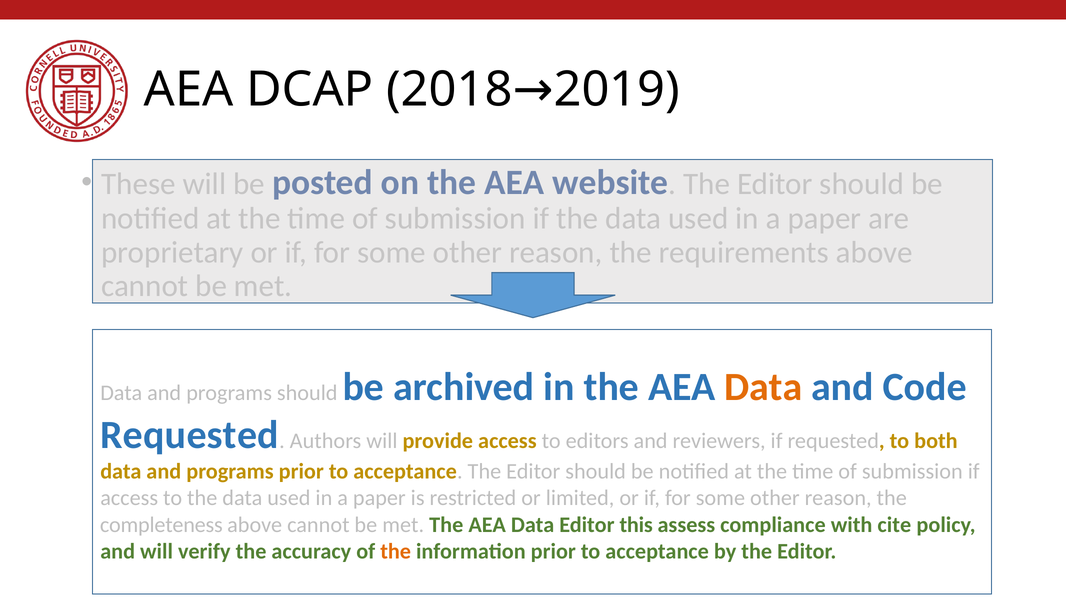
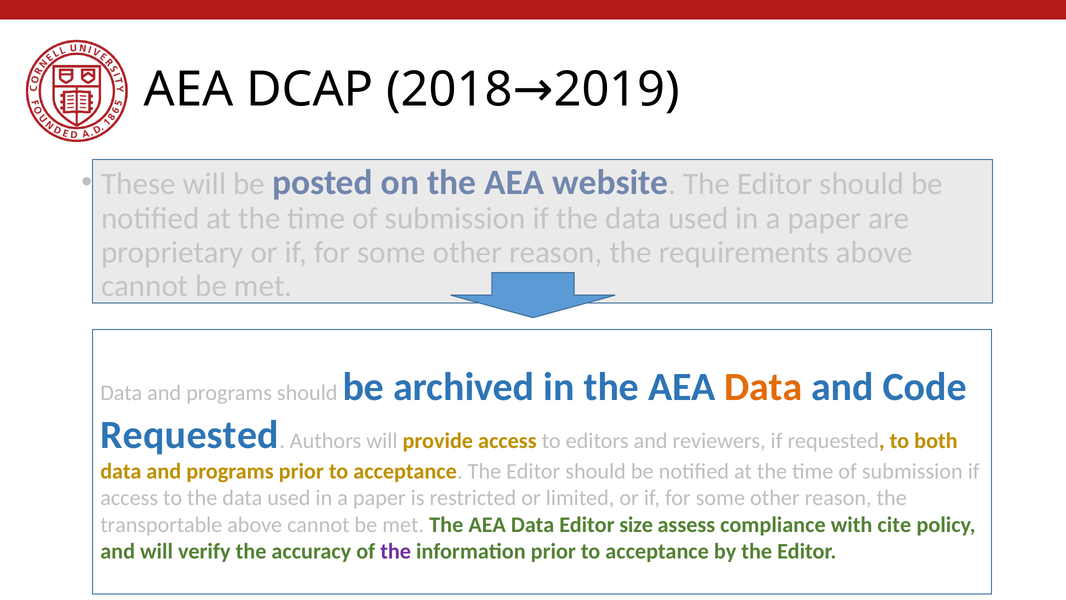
completeness: completeness -> transportable (161, 524)
this: this -> size (636, 524)
the colour: orange -> purple (396, 551)
